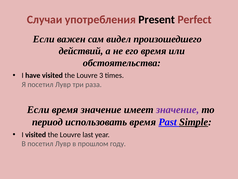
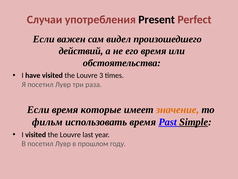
время значение: значение -> которые (101, 109)
значение colour: purple -> orange (178, 109)
период: период -> фильм (47, 122)
